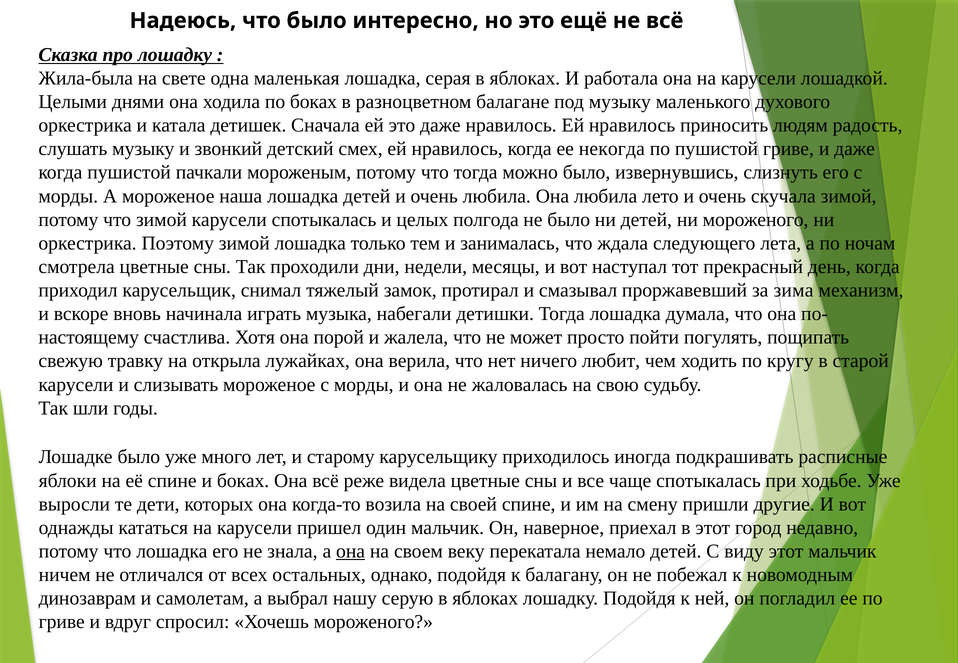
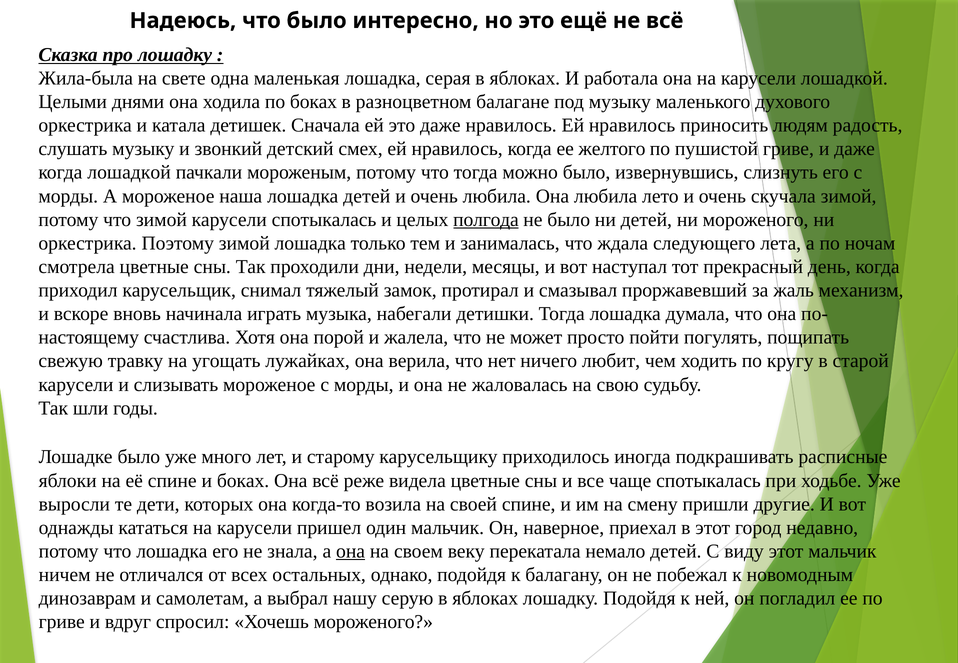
некогда: некогда -> желтого (612, 149)
когда пушистой: пушистой -> лошадкой (129, 173)
полгода underline: none -> present (486, 220)
зима: зима -> жаль (794, 290)
открыла: открыла -> угощать (226, 361)
